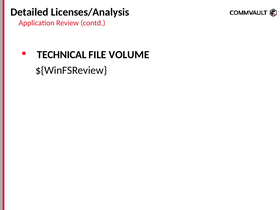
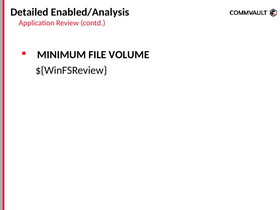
Licenses/Analysis: Licenses/Analysis -> Enabled/Analysis (90, 12)
TECHNICAL: TECHNICAL -> MINIMUM (62, 55)
